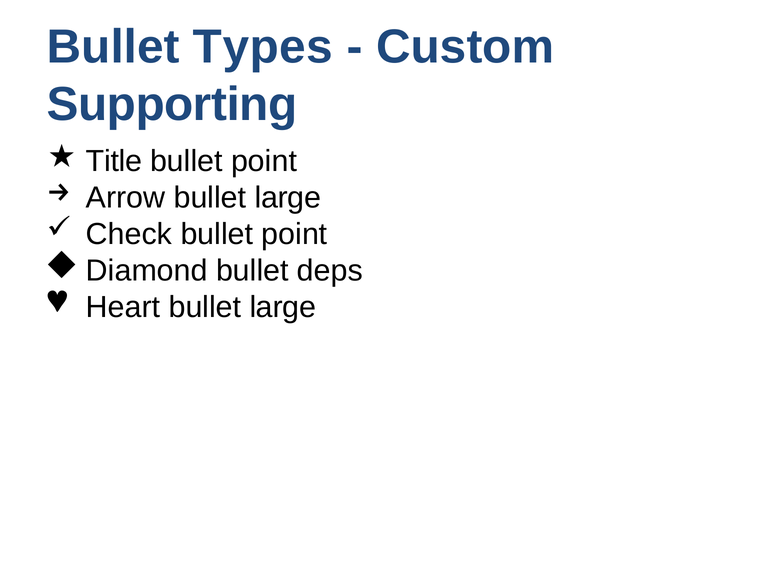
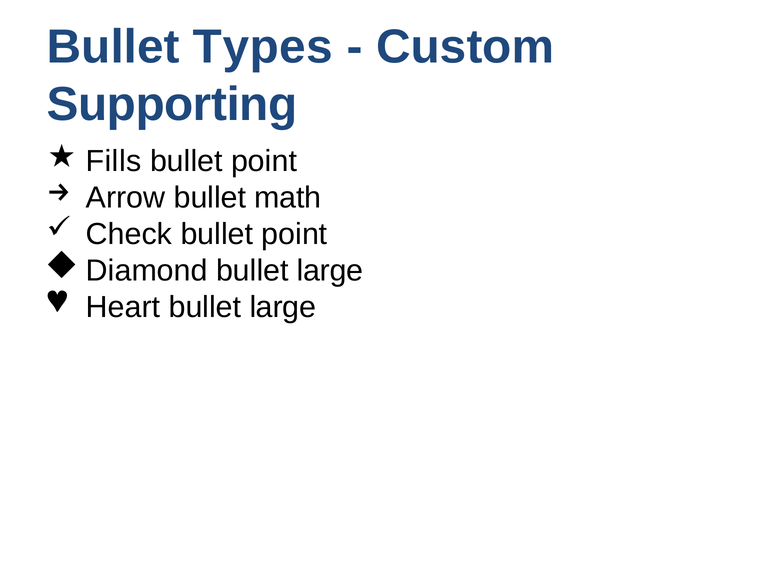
Title: Title -> Fills (114, 161)
Arrow bullet large: large -> math (288, 198)
Diamond bullet deps: deps -> large (330, 271)
